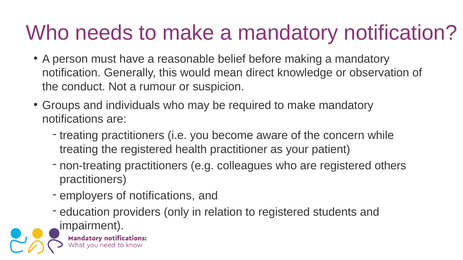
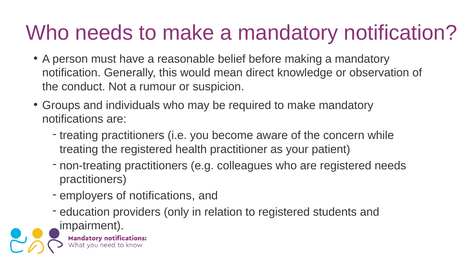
registered others: others -> needs (390, 166)
